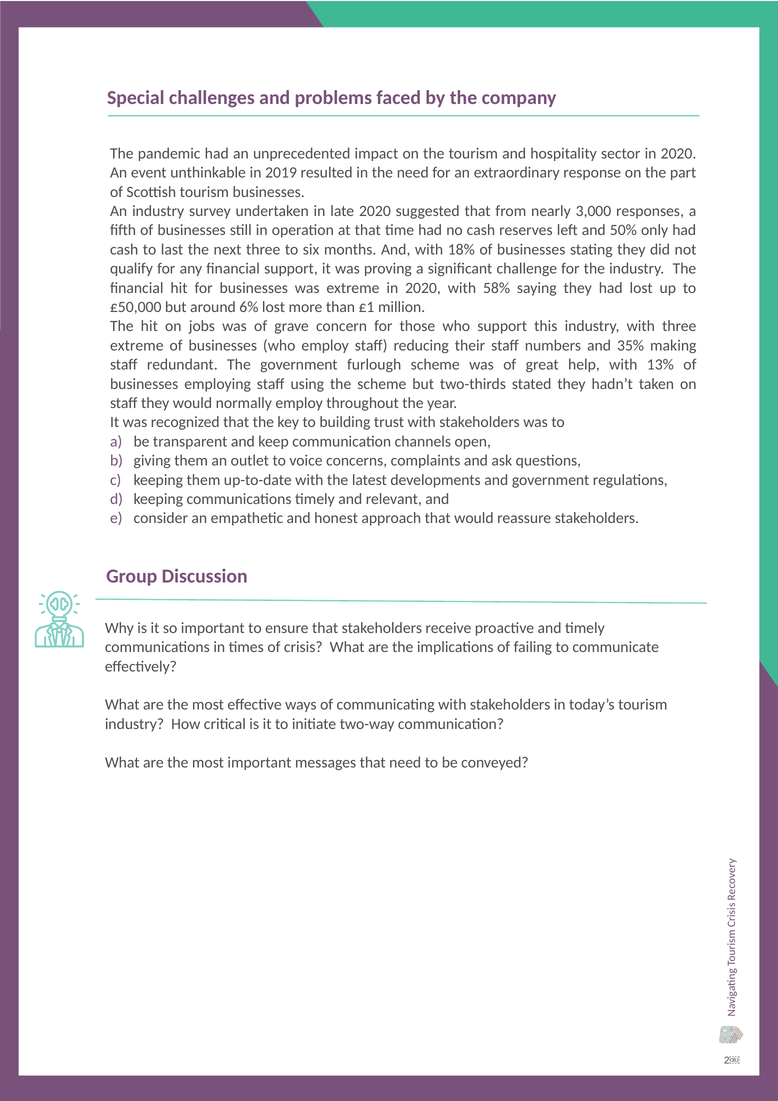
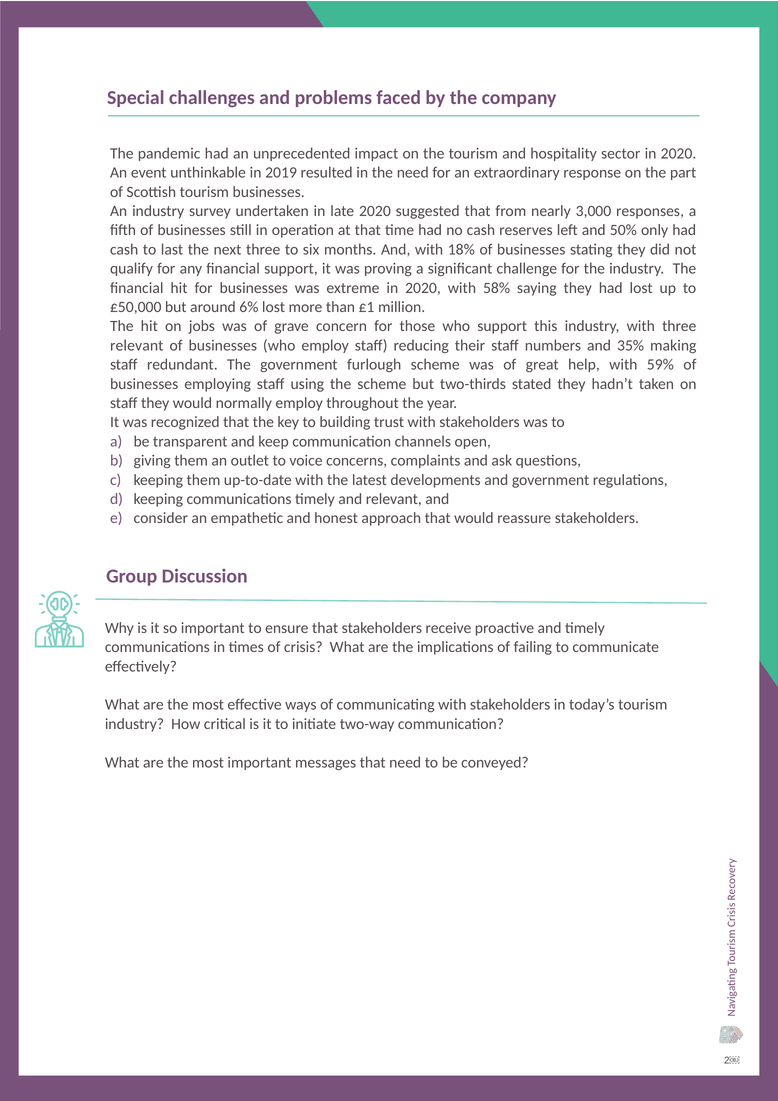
extreme: extreme -> relevant (137, 345)
13%: 13% -> 59% (660, 364)
